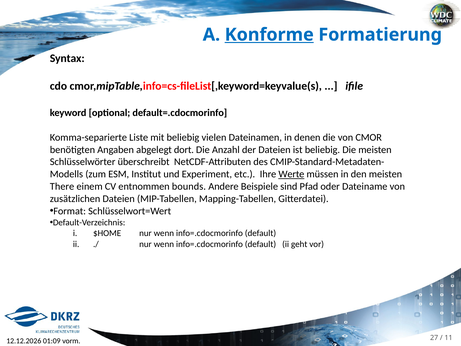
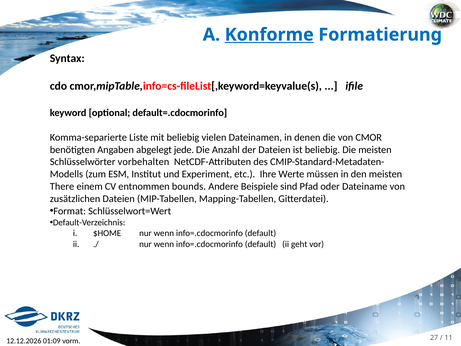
dort: dort -> jede (184, 150)
überschreibt: überschreibt -> vorbehalten (143, 162)
Werte underline: present -> none (291, 174)
